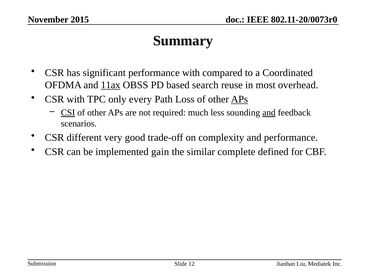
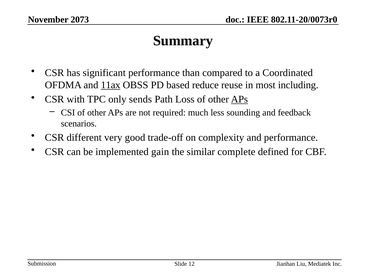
2015: 2015 -> 2073 (80, 20)
performance with: with -> than (191, 73)
search: search -> reduce (205, 85)
overhead: overhead -> including (298, 85)
every: every -> sends (140, 99)
CSI underline: present -> none (68, 113)
and underline: present -> none (269, 113)
